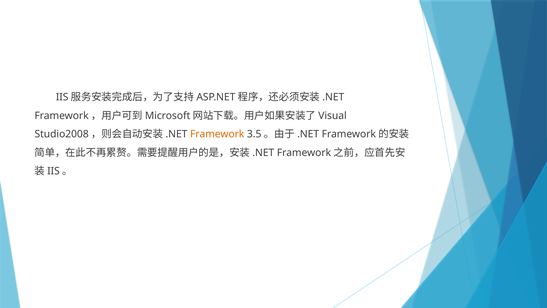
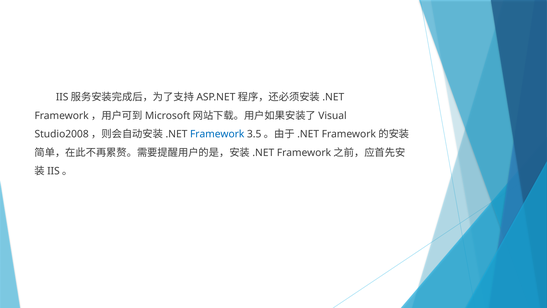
Framework colour: orange -> blue (217, 134)
